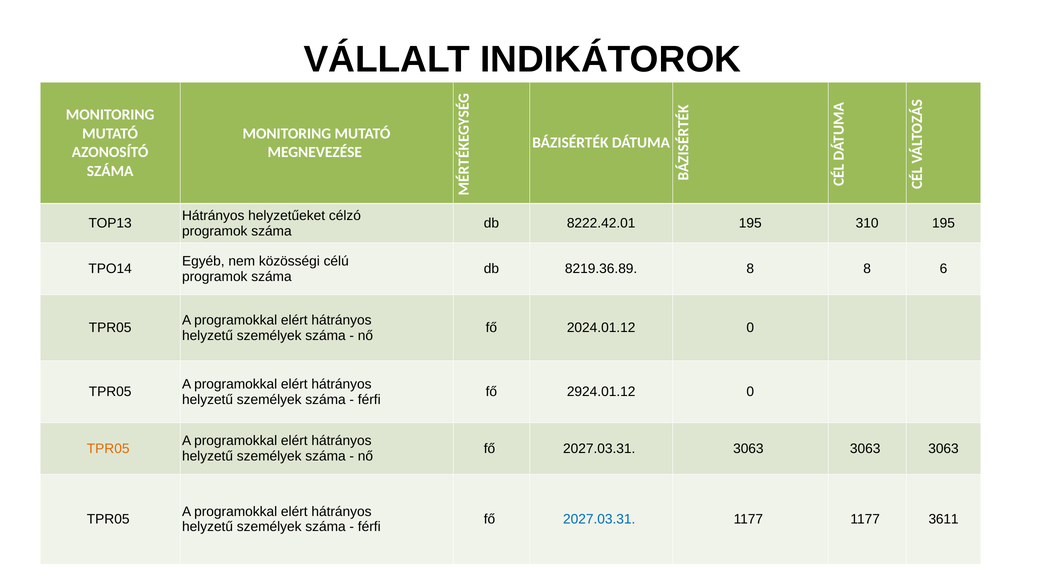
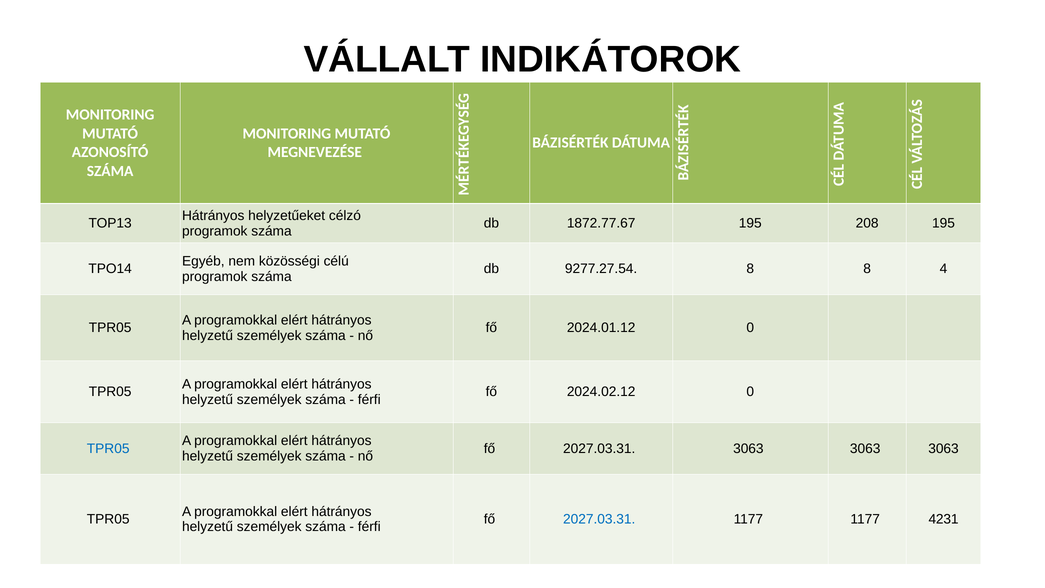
8222.42.01: 8222.42.01 -> 1872.77.67 (601, 223)
310: 310 -> 208 (867, 223)
8219.36.89: 8219.36.89 -> 9277.27.54 (601, 269)
6: 6 -> 4 (944, 269)
2924.01.12: 2924.01.12 -> 2024.02.12 (601, 392)
TPR05 colour: orange -> blue (108, 449)
3611: 3611 -> 4231 (944, 519)
